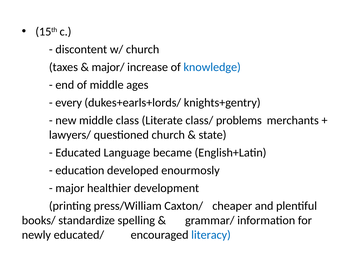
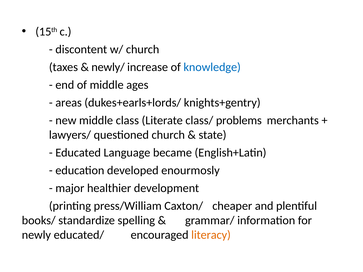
major/: major/ -> newly/ (108, 67)
every: every -> areas (69, 103)
literacy colour: blue -> orange (211, 235)
